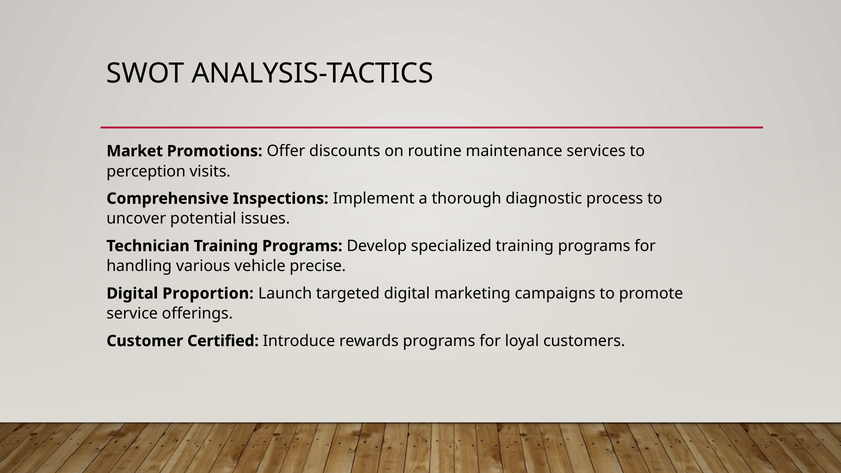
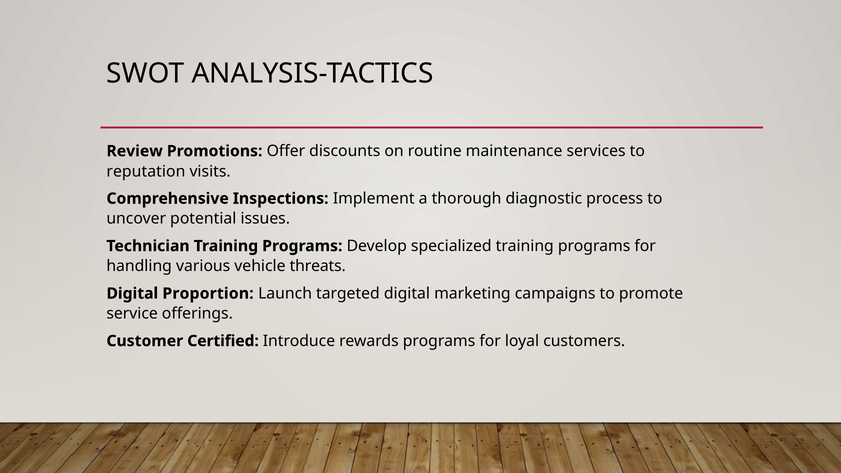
Market: Market -> Review (135, 151)
perception: perception -> reputation (146, 171)
precise: precise -> threats (318, 266)
